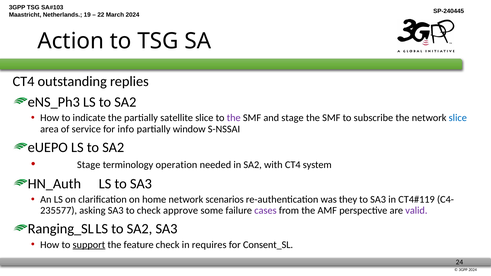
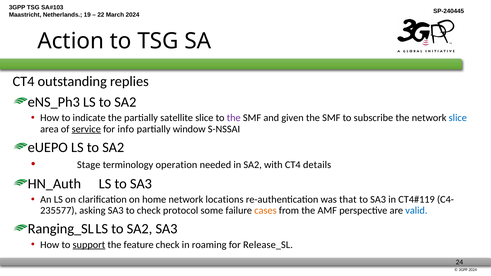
and stage: stage -> given (293, 118)
service underline: none -> present (86, 129)
system: system -> details (317, 165)
scenarios: scenarios -> locations (225, 200)
they: they -> that (348, 200)
approve: approve -> protocol (181, 211)
cases colour: purple -> orange (265, 211)
valid colour: purple -> blue (416, 211)
requires: requires -> roaming (209, 245)
Consent_SL: Consent_SL -> Release_SL (268, 245)
